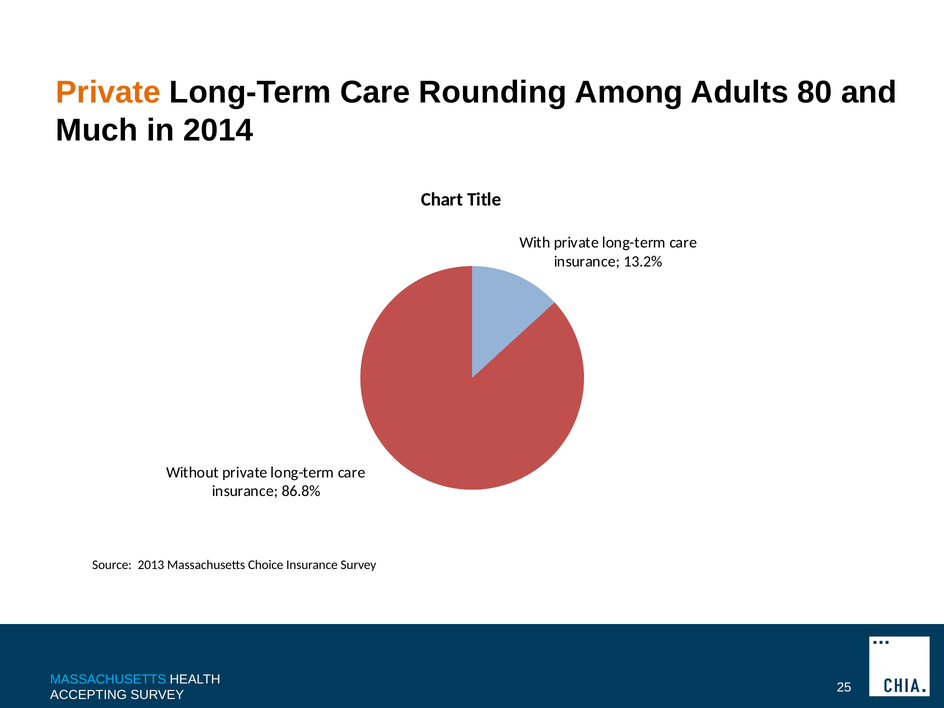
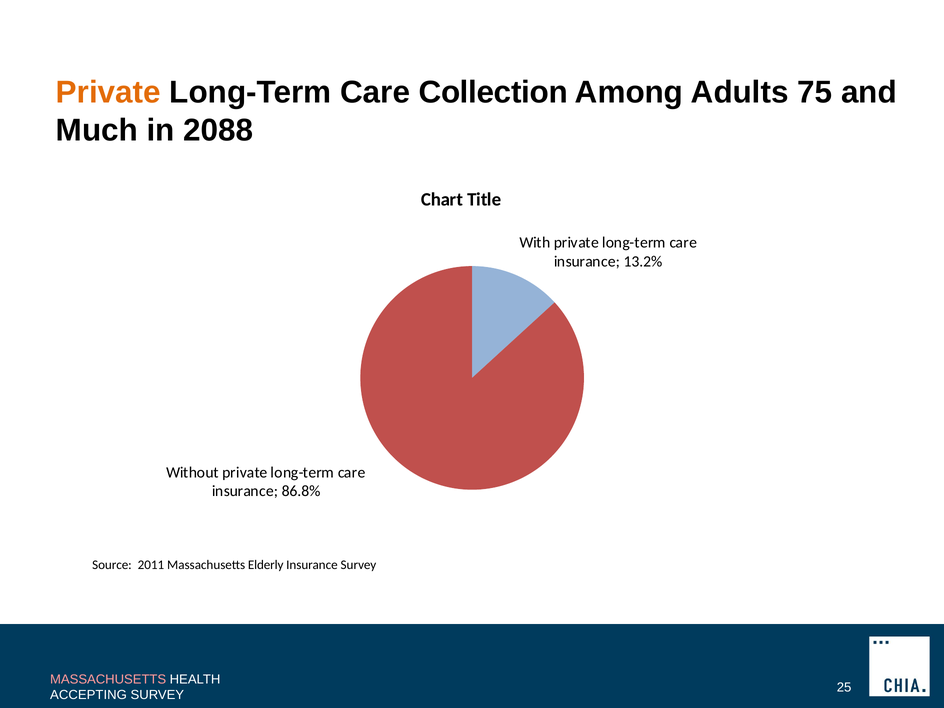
Rounding: Rounding -> Collection (493, 92)
80: 80 -> 75 (815, 92)
2014: 2014 -> 2088 (218, 130)
2013: 2013 -> 2011 (151, 565)
Choice: Choice -> Elderly (266, 565)
MASSACHUSETTS colour: light blue -> pink (108, 679)
